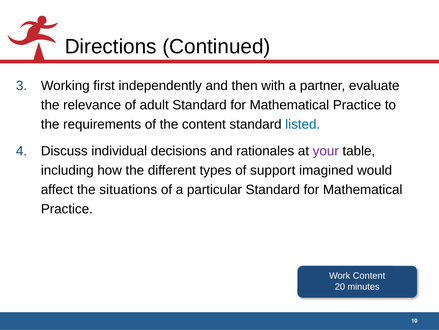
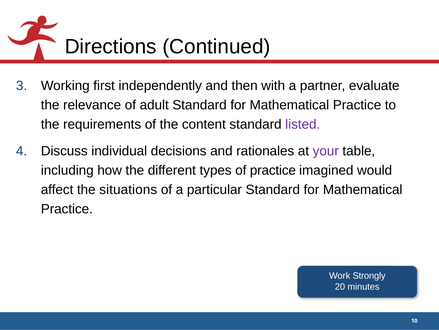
listed colour: blue -> purple (303, 124)
of support: support -> practice (273, 170)
Work Content: Content -> Strongly (369, 275)
